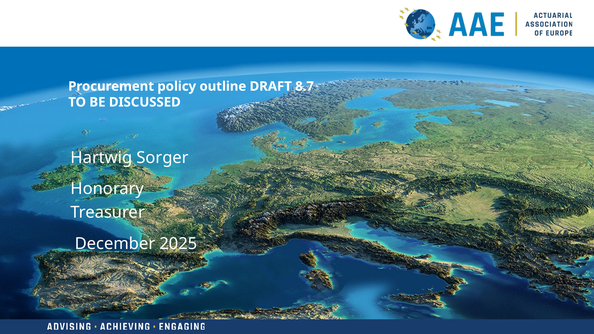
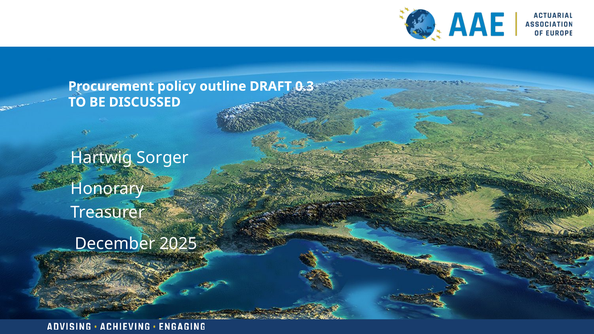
8.7: 8.7 -> 0.3 (305, 86)
